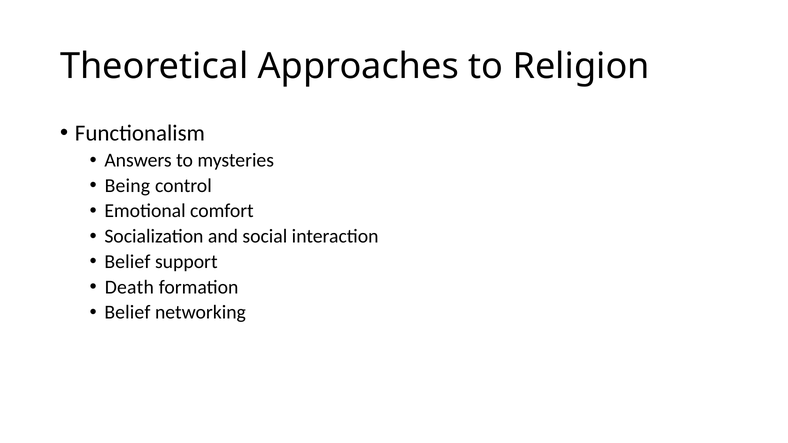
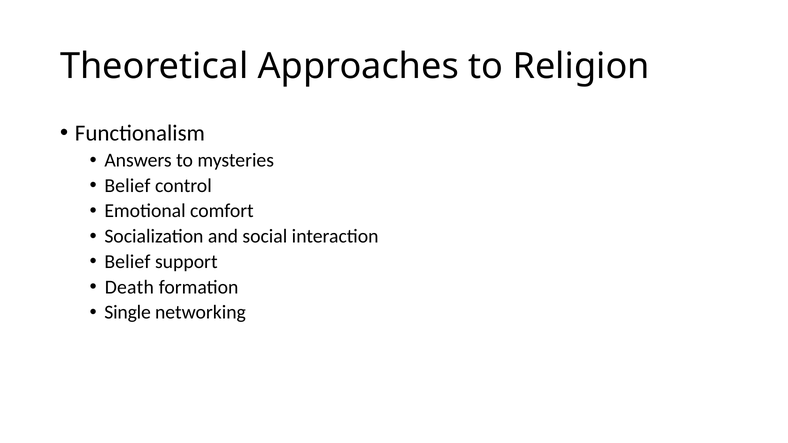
Being: Being -> Belief (127, 186)
Belief: Belief -> Single (128, 313)
